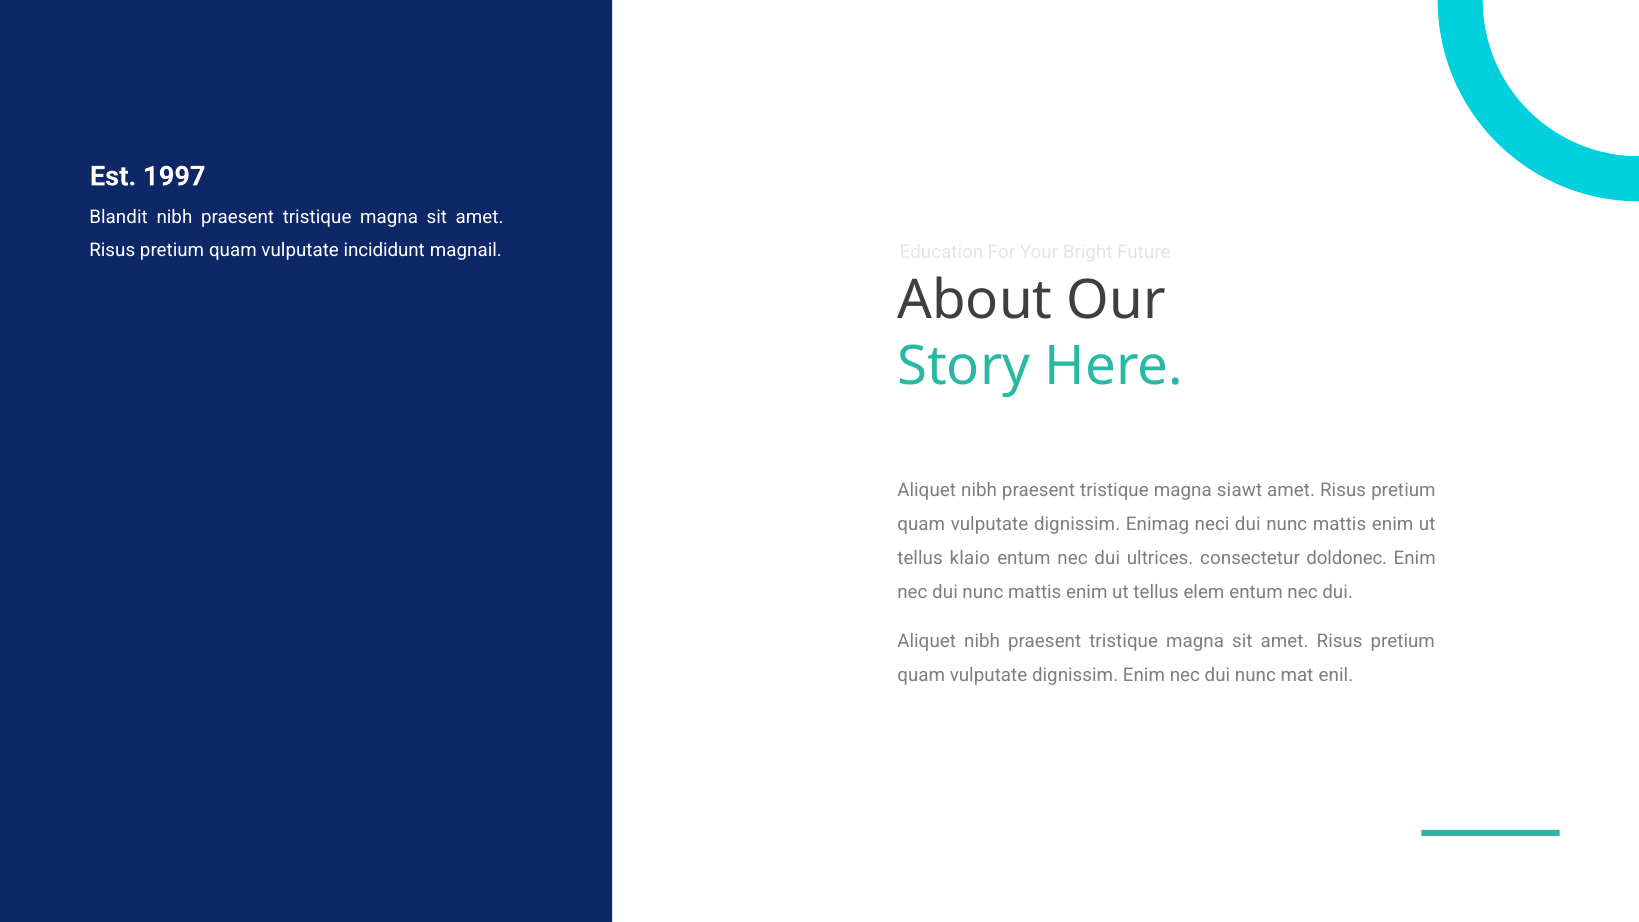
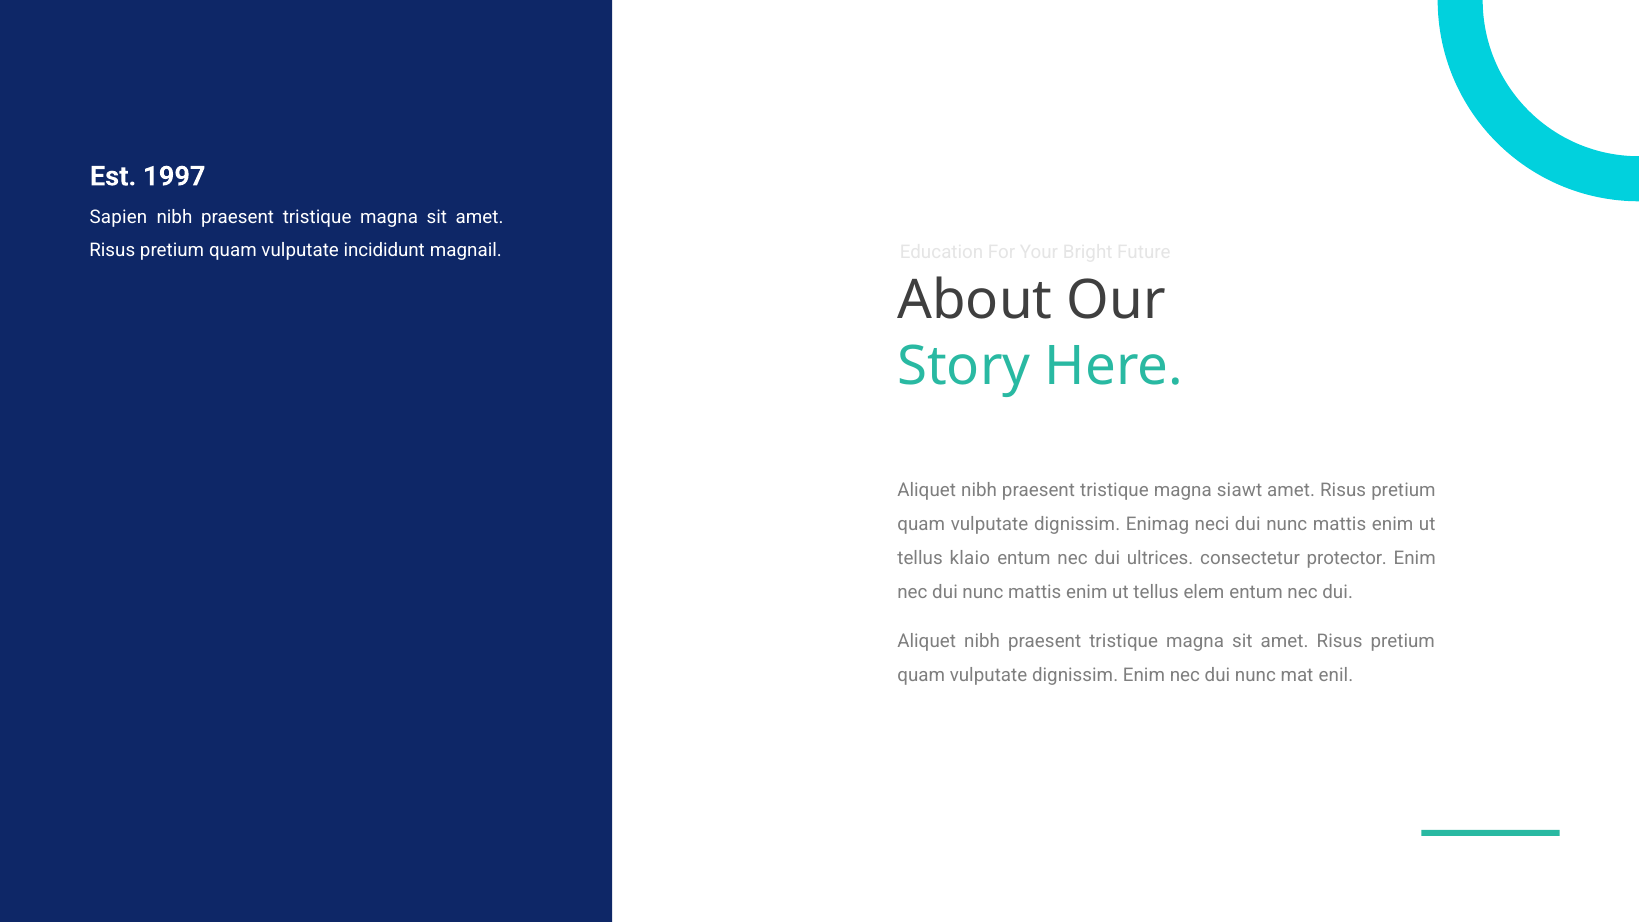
Blandit: Blandit -> Sapien (118, 217)
doldonec: doldonec -> protector (1347, 558)
